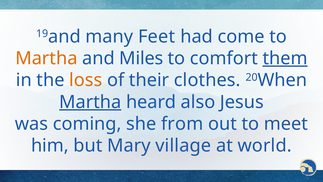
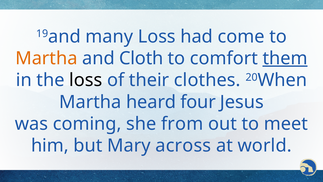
many Feet: Feet -> Loss (157, 36)
Miles: Miles -> Cloth (141, 58)
loss colour: orange -> black (86, 80)
Martha underline: present -> none (90, 102)
also: also -> four (198, 102)
village: village -> across (183, 145)
